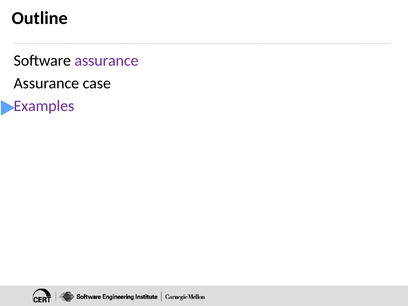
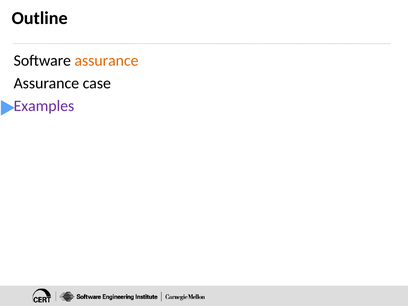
assurance colour: purple -> orange (106, 61)
